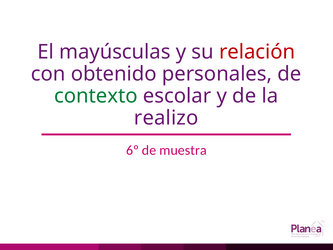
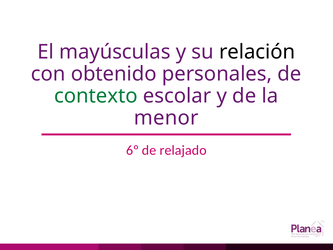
relación colour: red -> black (257, 52)
realizo: realizo -> menor (166, 118)
muestra: muestra -> relajado (183, 150)
